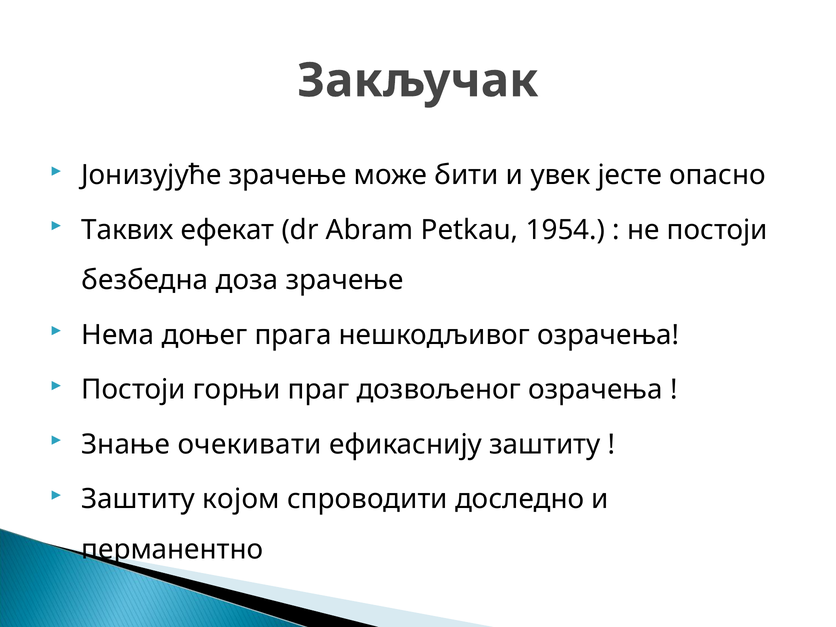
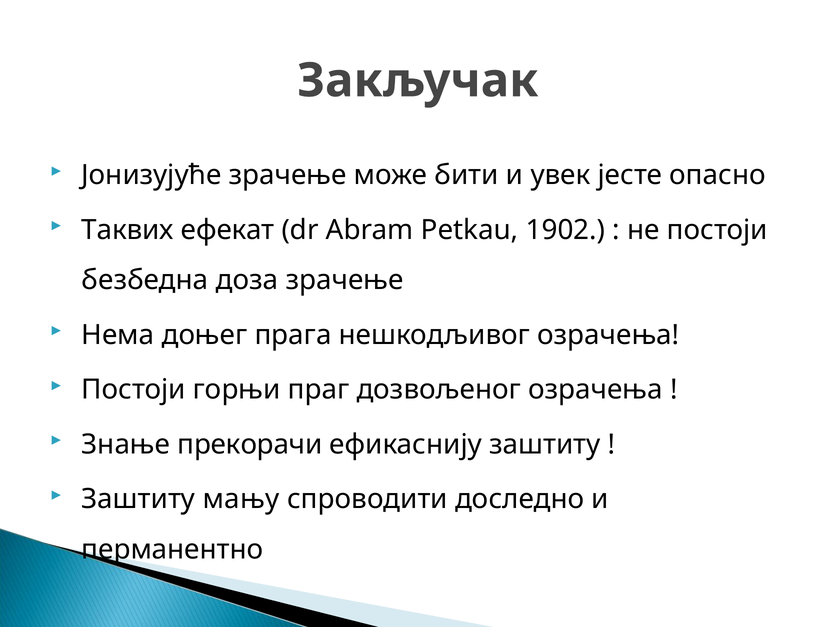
1954: 1954 -> 1902 (565, 230)
очекивати: очекивати -> прекорачи (250, 444)
којом: којом -> мању (241, 499)
